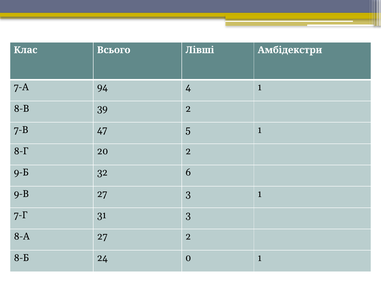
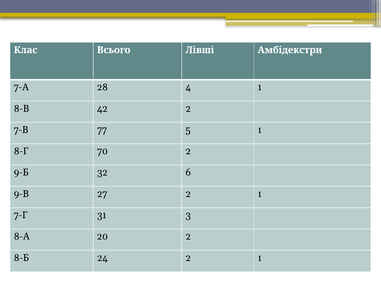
94: 94 -> 28 (102, 87)
39: 39 -> 42 (102, 109)
47: 47 -> 77 (102, 130)
20: 20 -> 70 (103, 151)
27 3: 3 -> 2 (188, 194)
8-А 27: 27 -> 20 (102, 236)
24 0: 0 -> 2 (188, 258)
